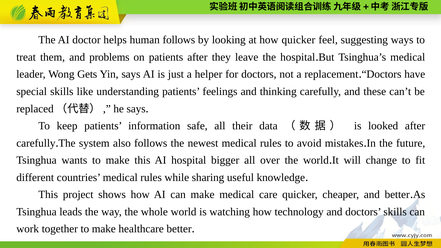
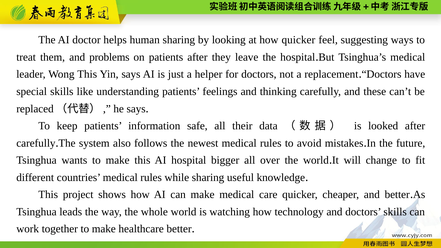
human follows: follows -> sharing (179, 40)
Wong Gets: Gets -> This (87, 74)
